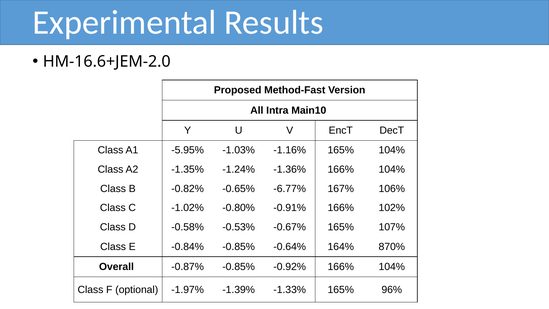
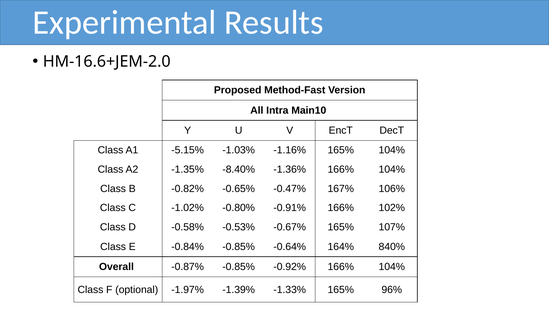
-5.95%: -5.95% -> -5.15% (188, 150)
-1.24%: -1.24% -> -8.40% (239, 169)
-6.77%: -6.77% -> -0.47% (290, 189)
870%: 870% -> 840% (392, 247)
